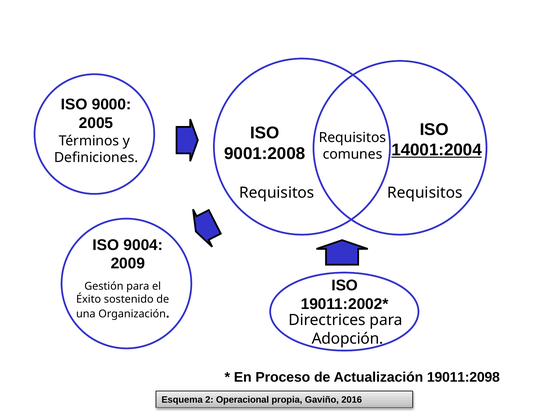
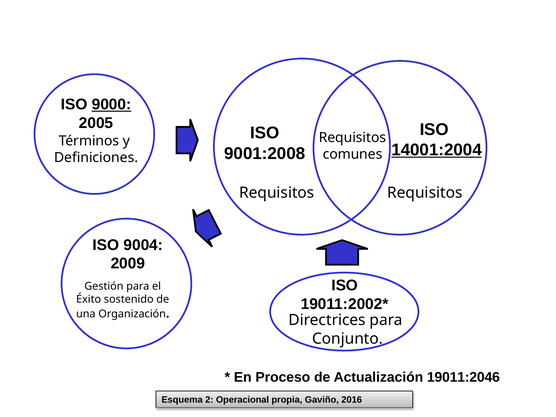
9000 underline: none -> present (112, 104)
Adopción: Adopción -> Conjunto (348, 339)
19011:2098: 19011:2098 -> 19011:2046 (463, 377)
